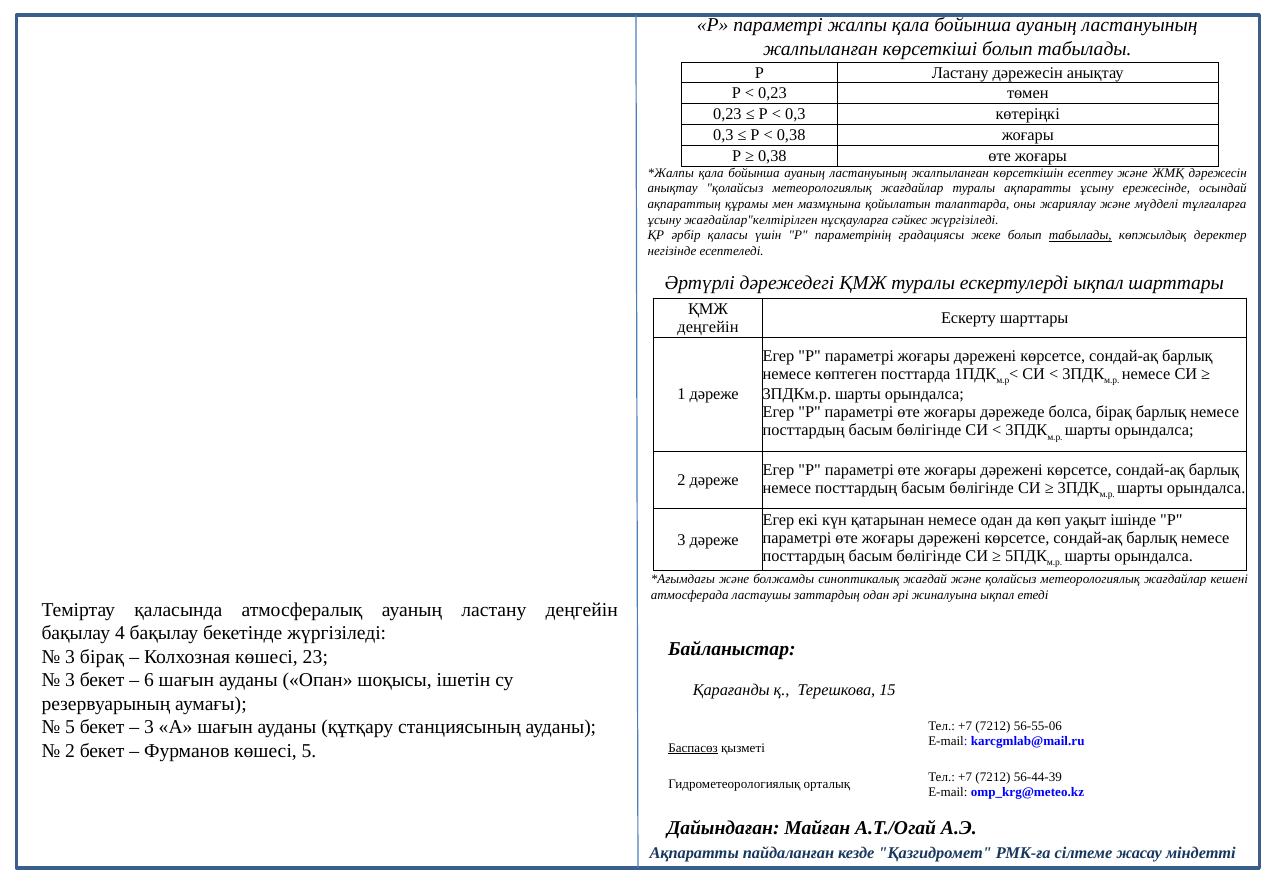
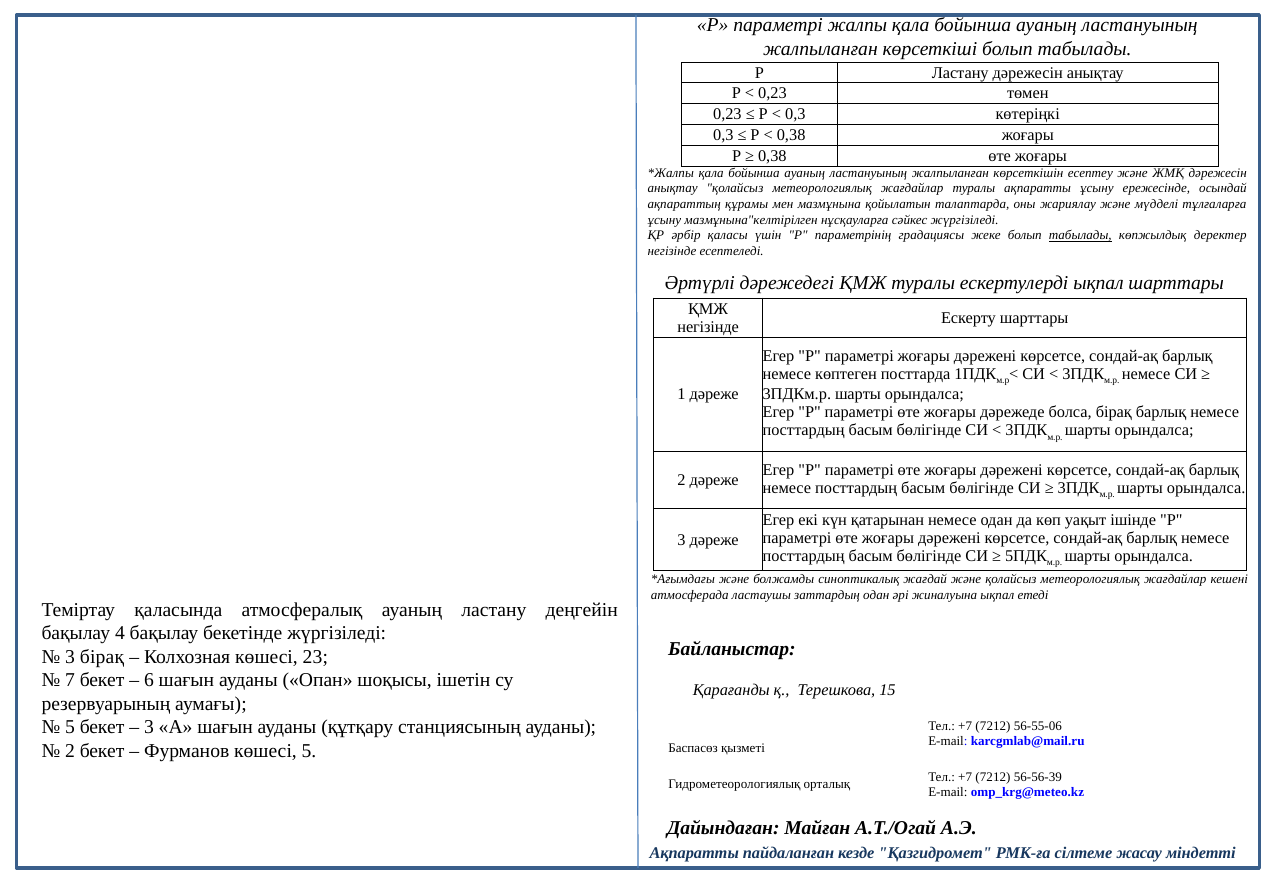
жағдайлар"келтірілген: жағдайлар"келтірілген -> мазмұнына"келтірілген (751, 220)
деңгейін: деңгейін -> негізінде (708, 327)
3: 3 -> 7 (70, 680)
Баспасөз underline: present -> none (693, 748)
56-44-39: 56-44-39 -> 56-56-39 (1038, 778)
